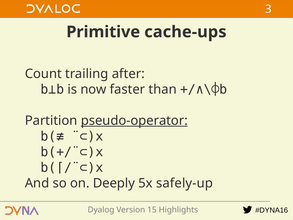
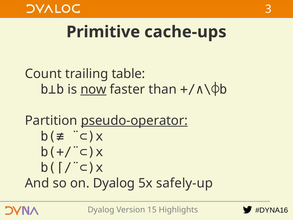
after: after -> table (128, 74)
now underline: none -> present (93, 89)
on Deeply: Deeply -> Dyalog (114, 183)
